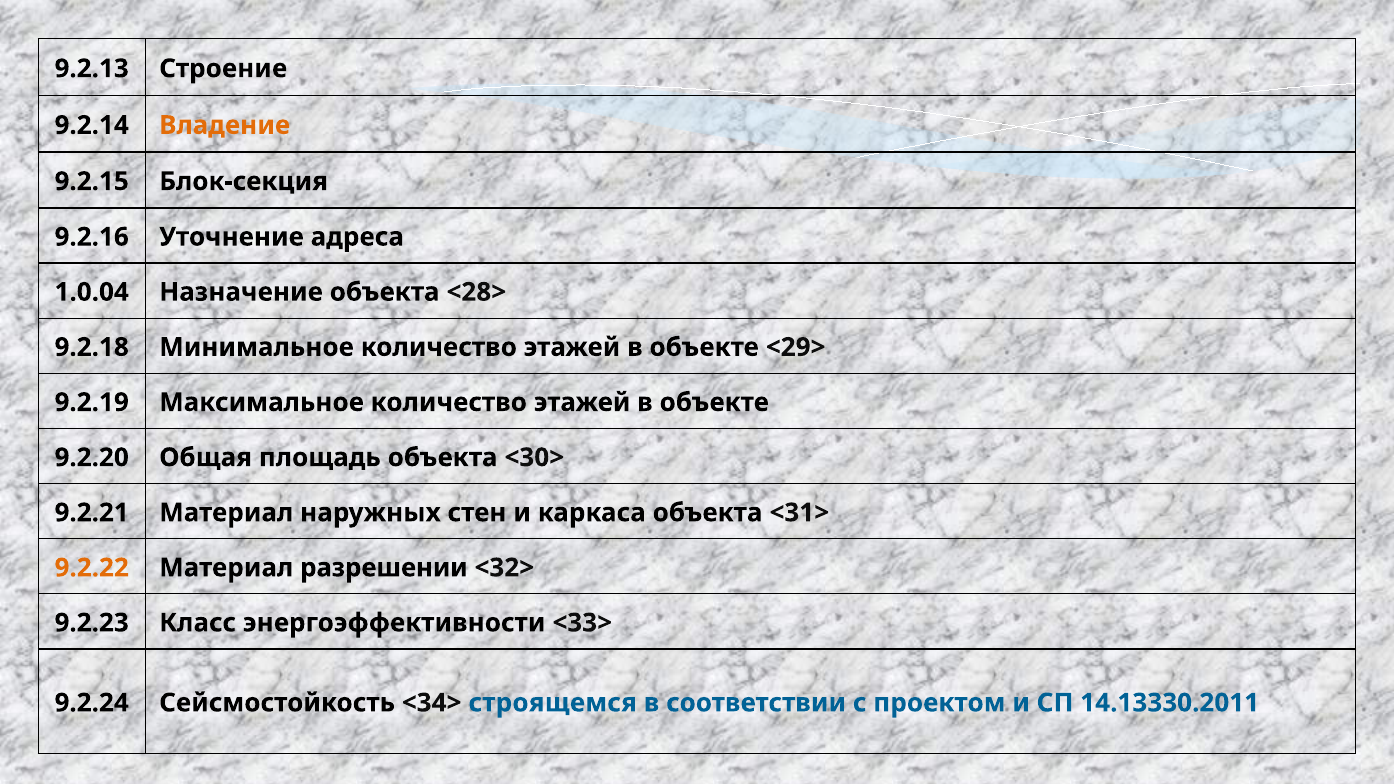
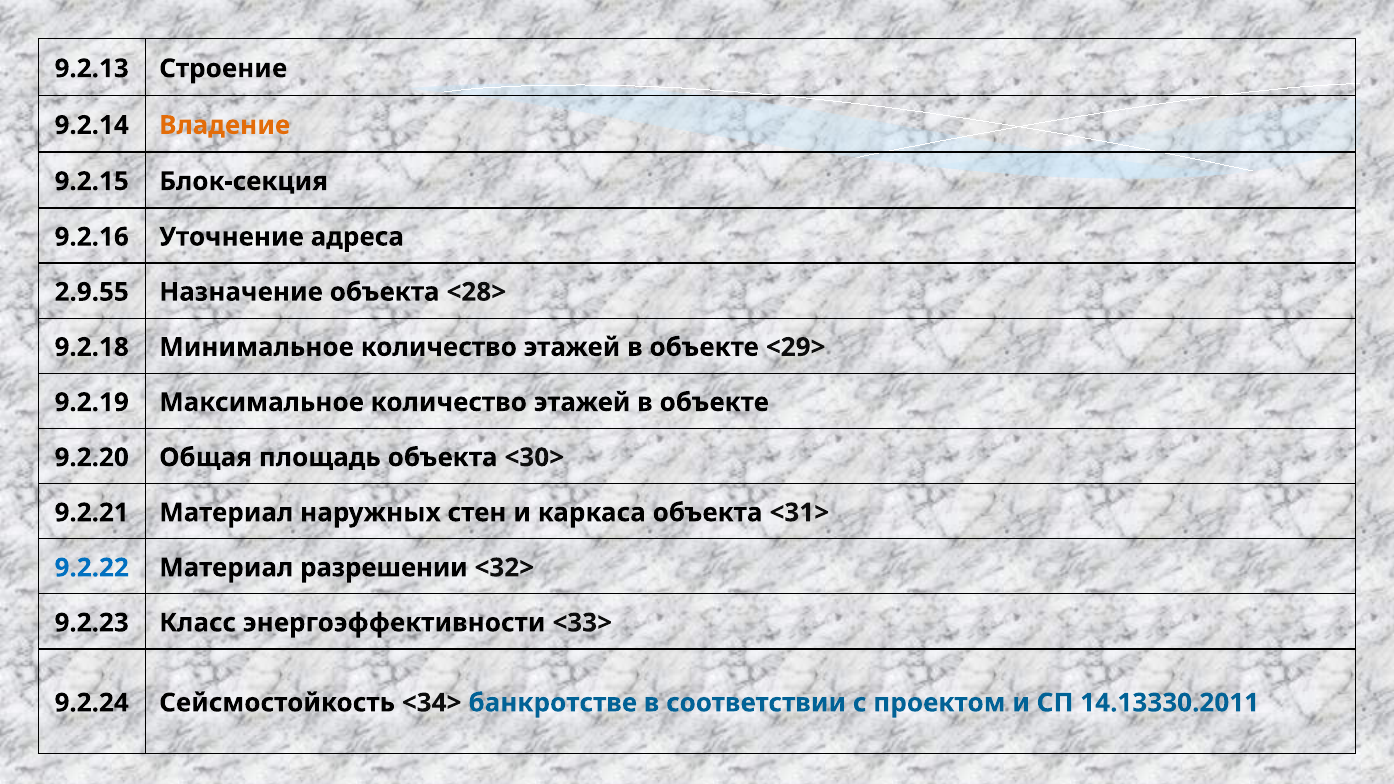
1.0.04: 1.0.04 -> 2.9.55 (92, 292)
9.2.22 colour: orange -> blue (92, 568)
строящемся: строящемся -> банкротстве (553, 703)
